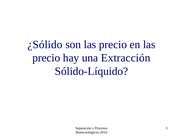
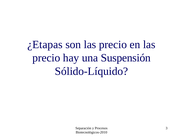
¿Sólido: ¿Sólido -> ¿Etapas (45, 45)
Extracción: Extracción -> Suspensión (126, 58)
